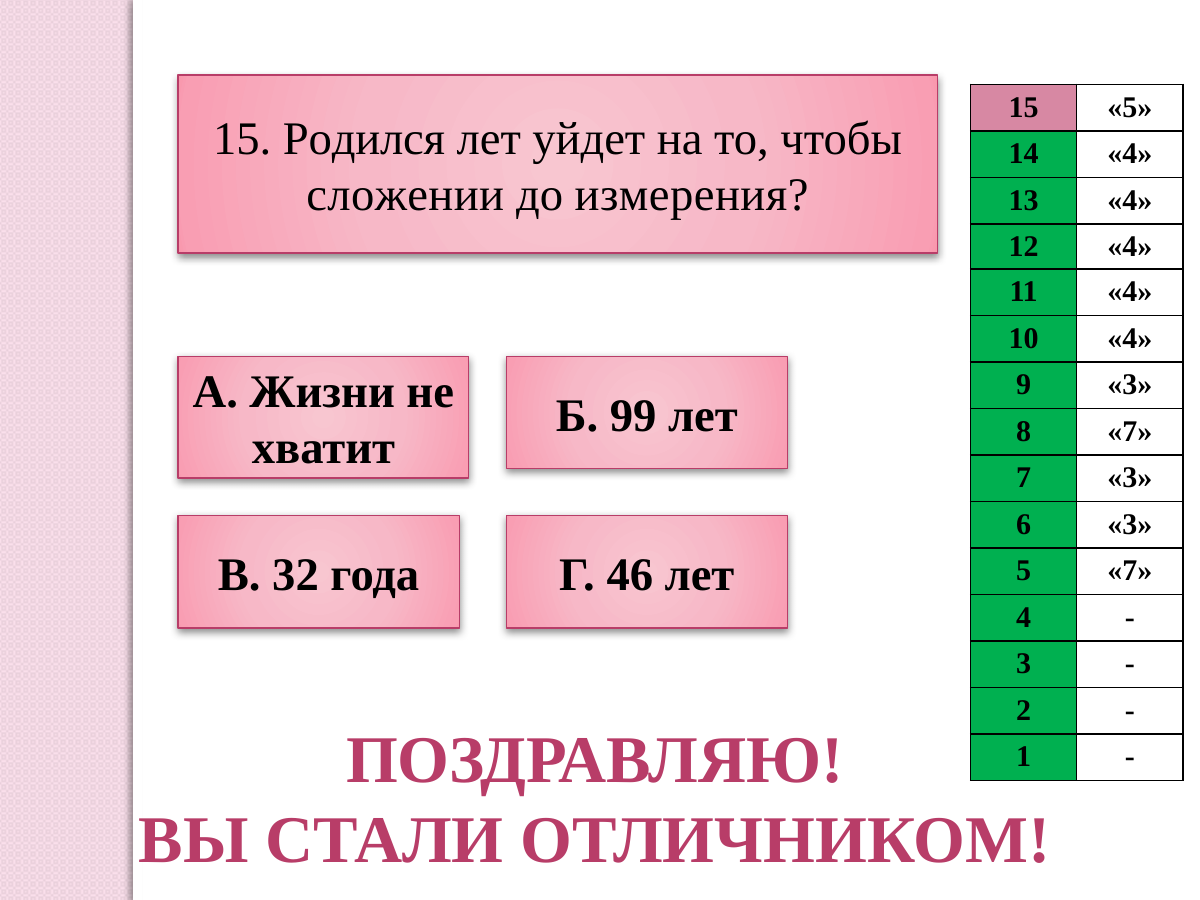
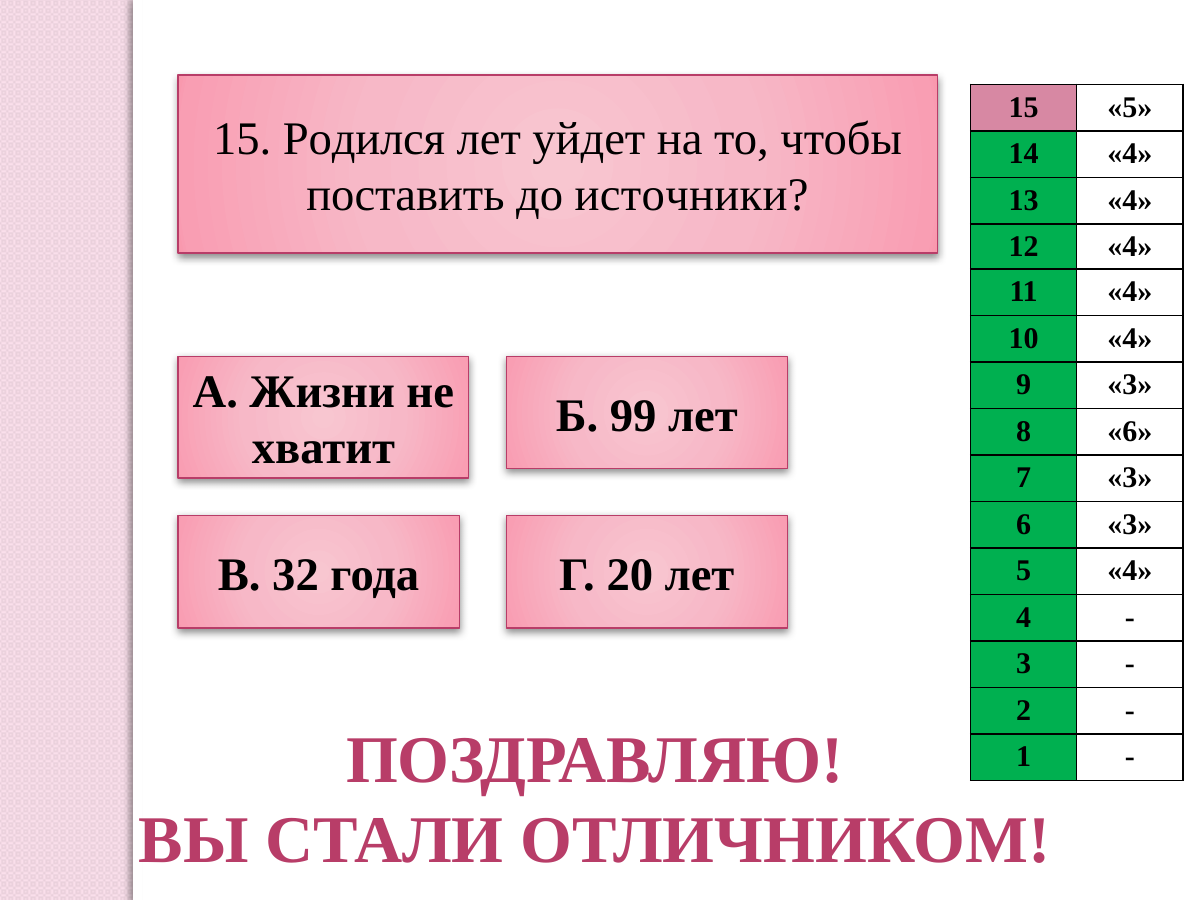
сложении: сложении -> поставить (405, 195)
измерения: измерения -> источники (692, 195)
8 7: 7 -> 6 (1130, 431)
46: 46 -> 20 (630, 575)
5 7: 7 -> 4 (1130, 571)
